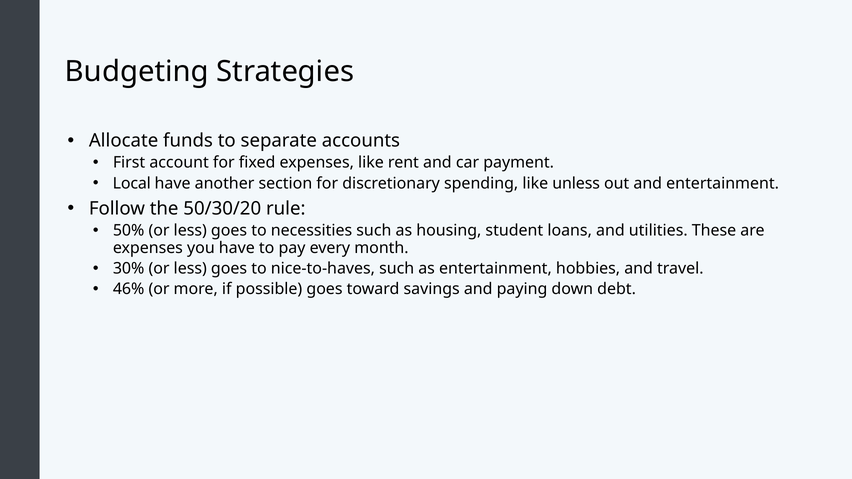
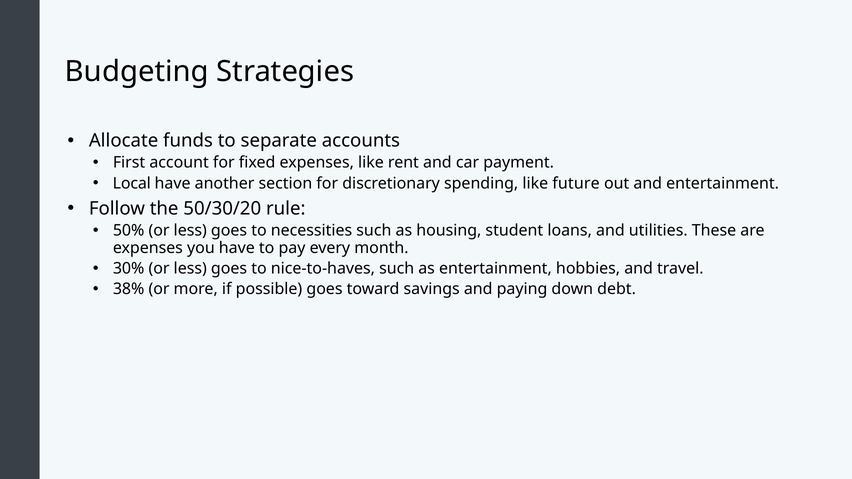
unless: unless -> future (576, 183)
46%: 46% -> 38% (129, 289)
